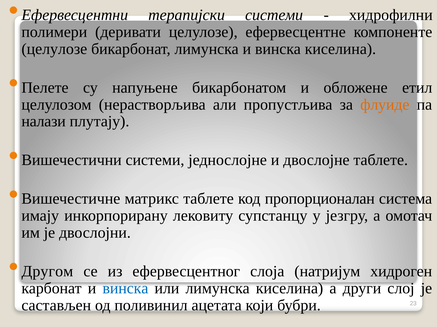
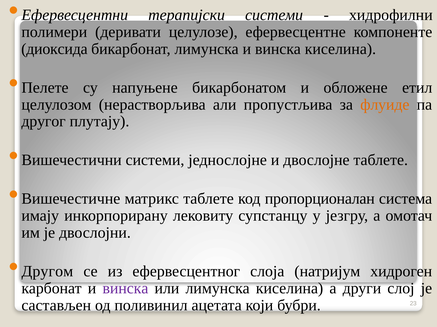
целулозе: целулозе -> диоксида (54, 49)
налази: налази -> другог (44, 122)
винска colour: blue -> purple (125, 289)
